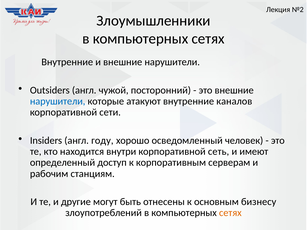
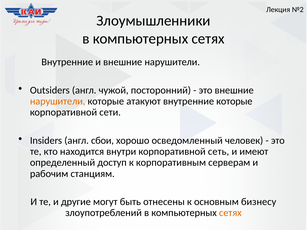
нарушители colour: blue -> orange (58, 101)
внутренние каналов: каналов -> которые (234, 101)
году: году -> сбои (102, 141)
